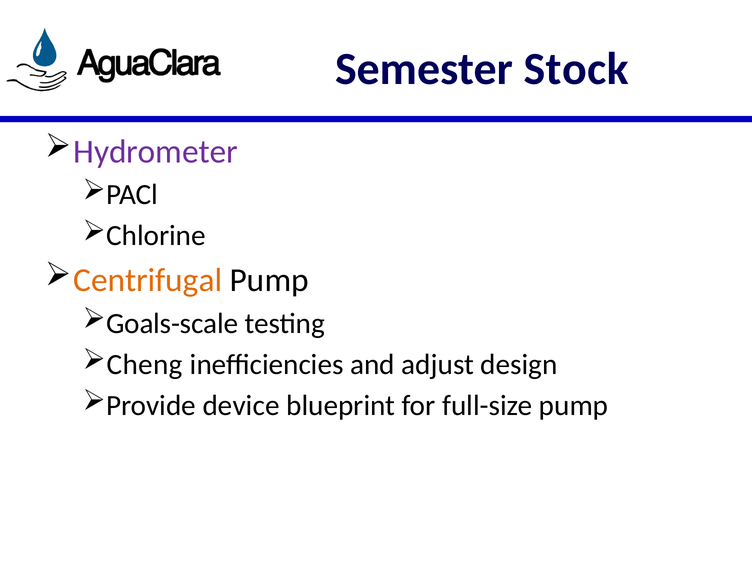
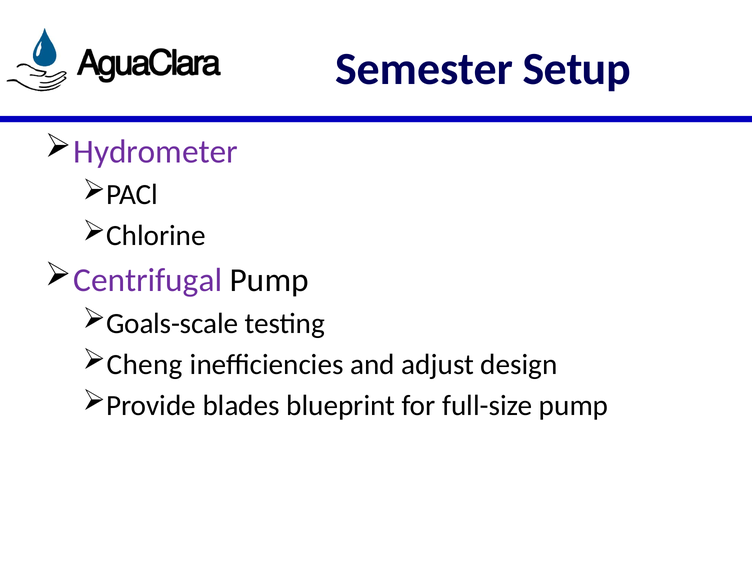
Stock: Stock -> Setup (577, 69)
Centrifugal colour: orange -> purple (148, 280)
device: device -> blades (241, 405)
